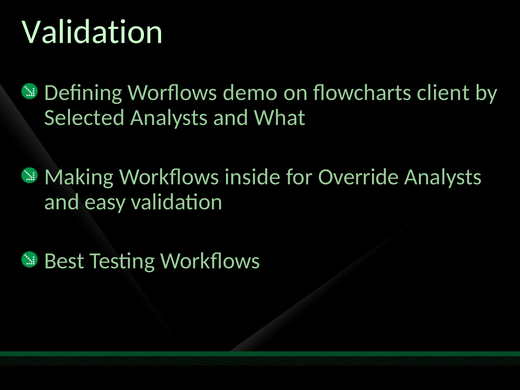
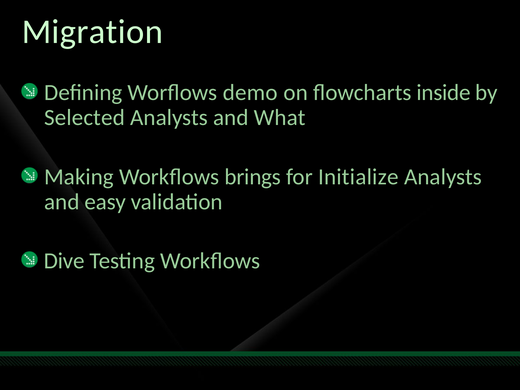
Validation: Validation -> Migration (92, 32)
client: client -> inside (444, 93)
inside: inside -> brings (253, 177)
Override: Override -> Initialize (358, 177)
Best: Best -> Dive (64, 261)
